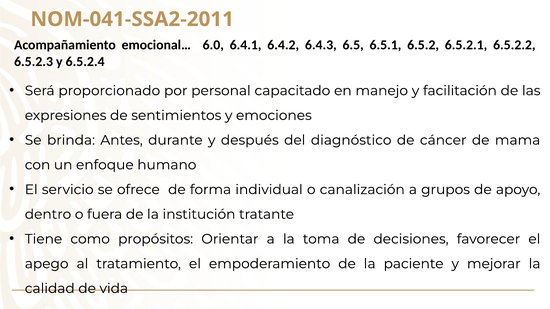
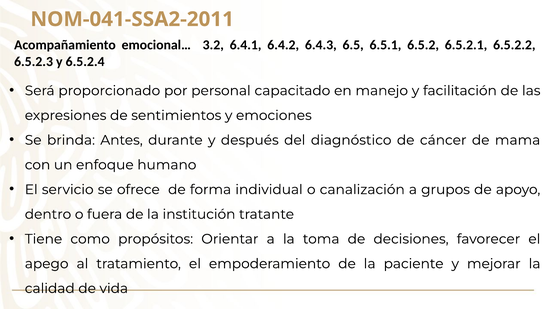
6.0: 6.0 -> 3.2 (213, 45)
